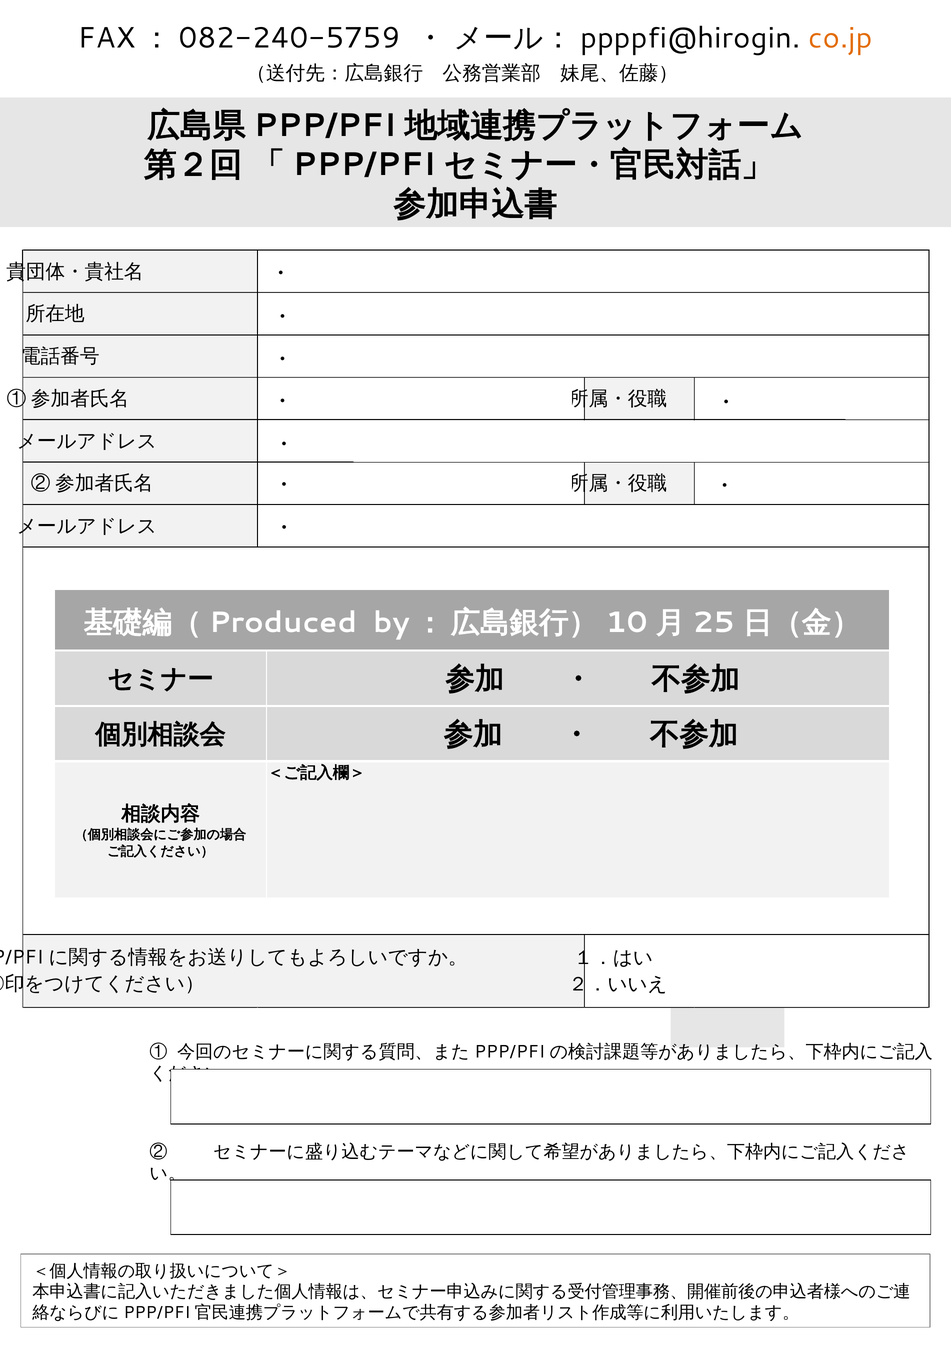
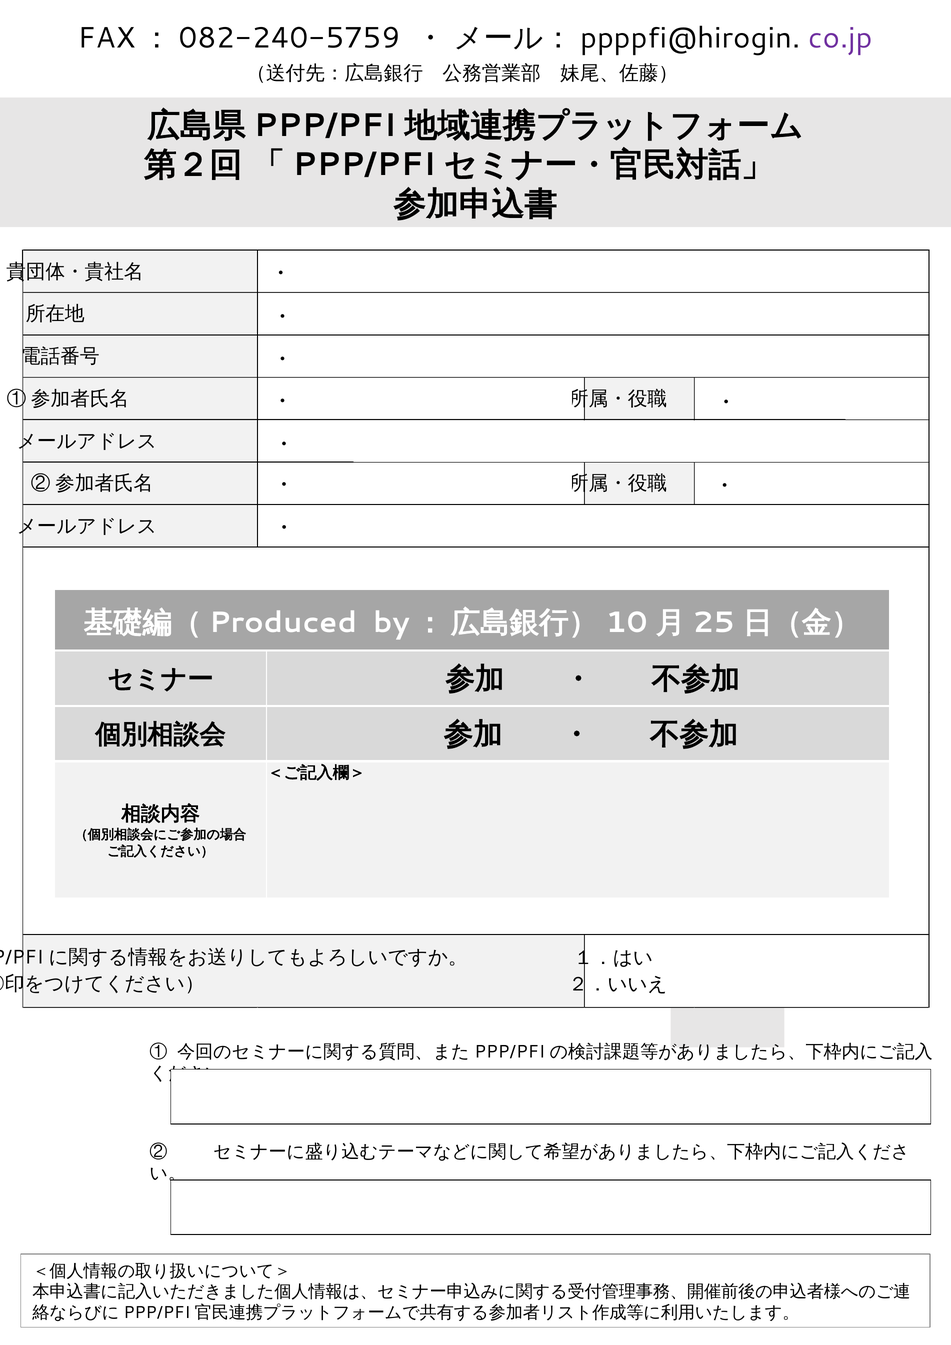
co.jp colour: orange -> purple (841, 38)
